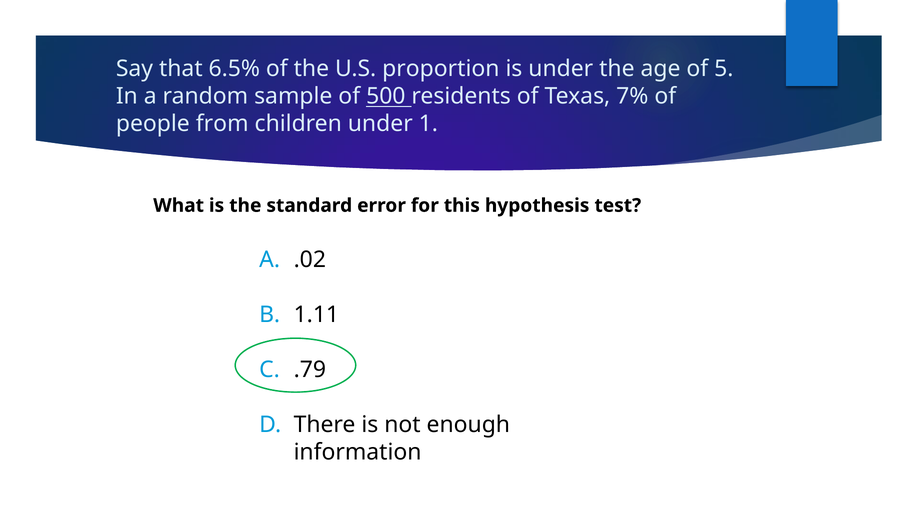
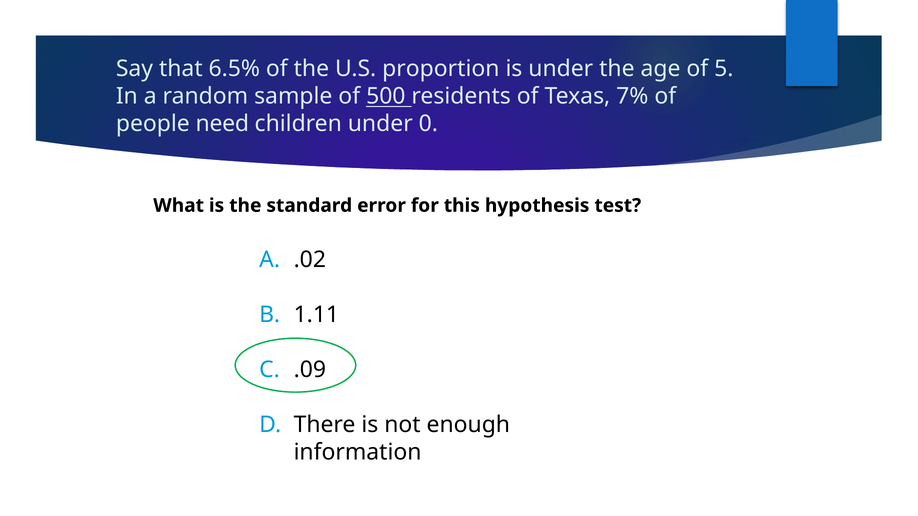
from: from -> need (222, 124)
1: 1 -> 0 (428, 124)
.79: .79 -> .09 (310, 370)
